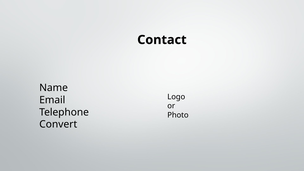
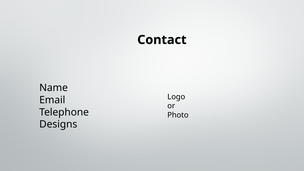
Convert: Convert -> Designs (58, 124)
